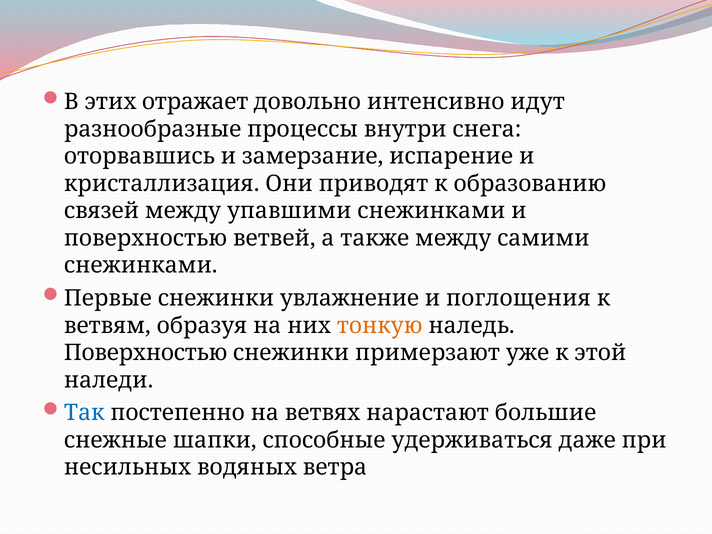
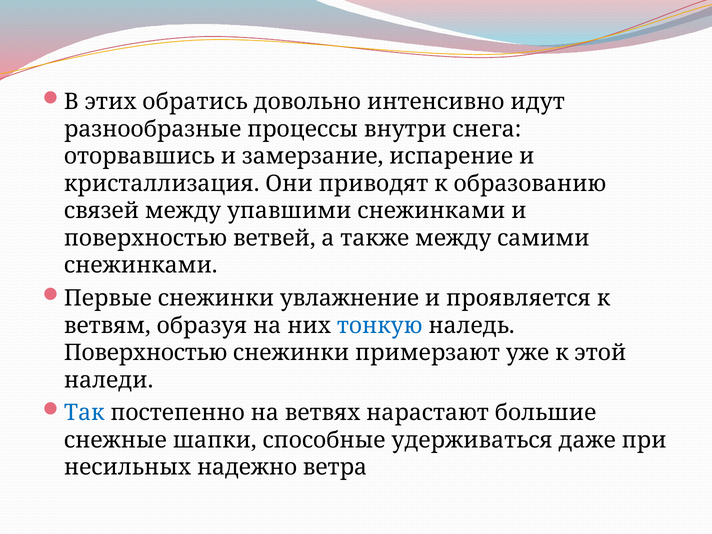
отражает: отражает -> обратись (195, 102)
поглощения: поглощения -> проявляется (518, 298)
тонкую colour: orange -> blue (380, 326)
водяных: водяных -> надежно (247, 467)
